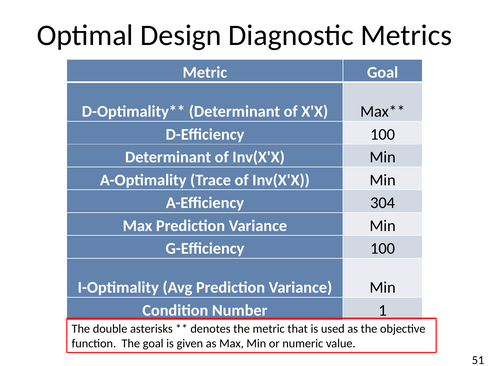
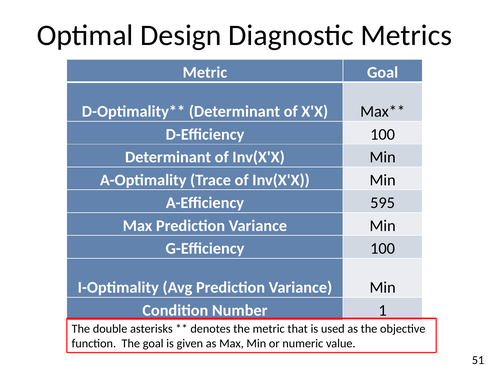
304: 304 -> 595 (383, 203)
